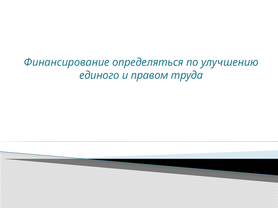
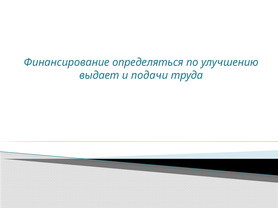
единого: единого -> выдает (99, 75)
правом: правом -> подачи (150, 75)
